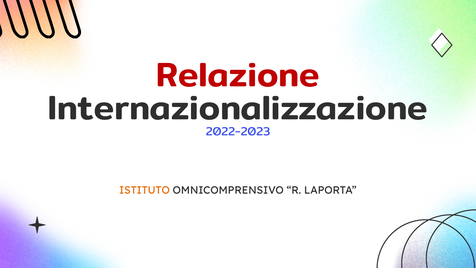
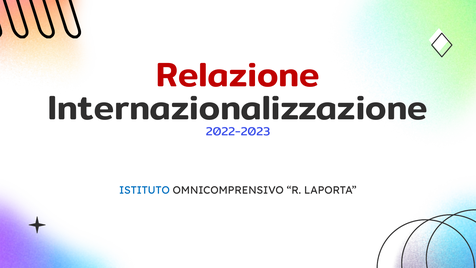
ISTITUTO colour: orange -> blue (144, 190)
